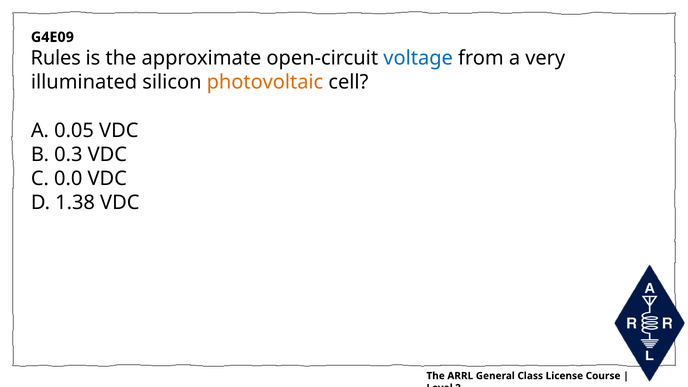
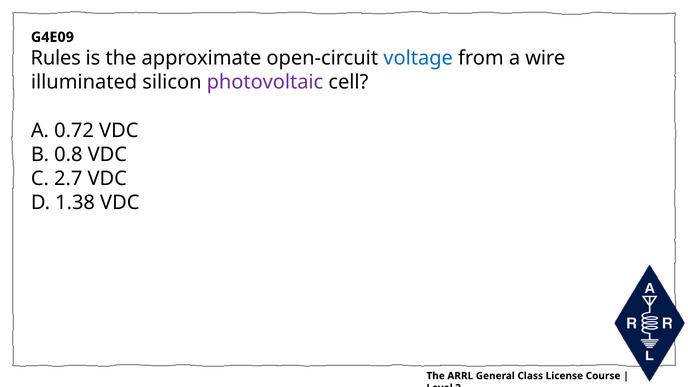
very: very -> wire (545, 58)
photovoltaic colour: orange -> purple (265, 82)
0.05: 0.05 -> 0.72 (74, 131)
0.3: 0.3 -> 0.8 (68, 155)
0.0: 0.0 -> 2.7 (68, 179)
